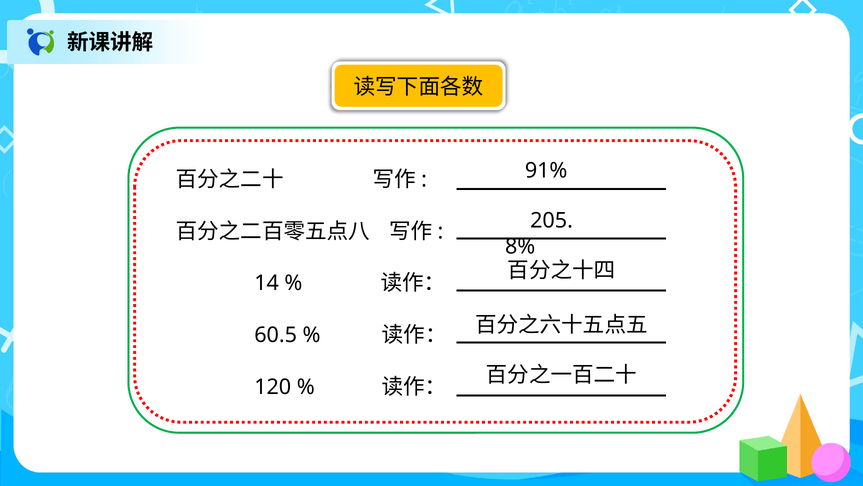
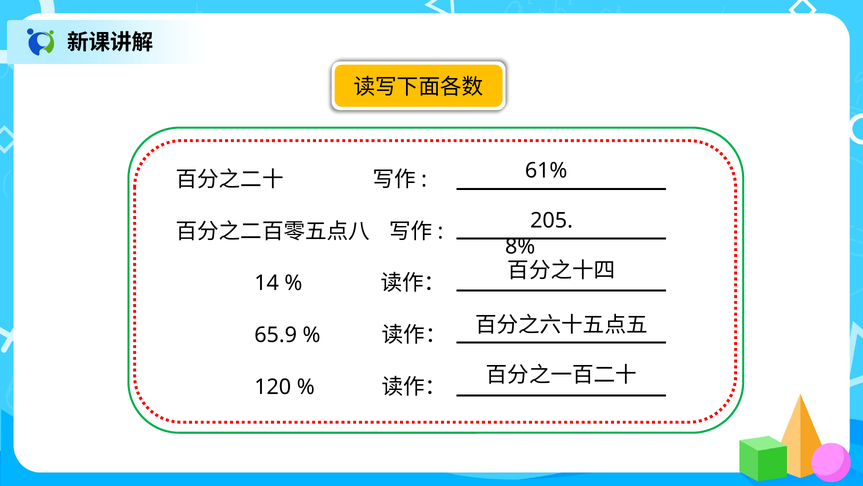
91%: 91% -> 61% (546, 170)
60.5: 60.5 -> 65.9 (276, 335)
